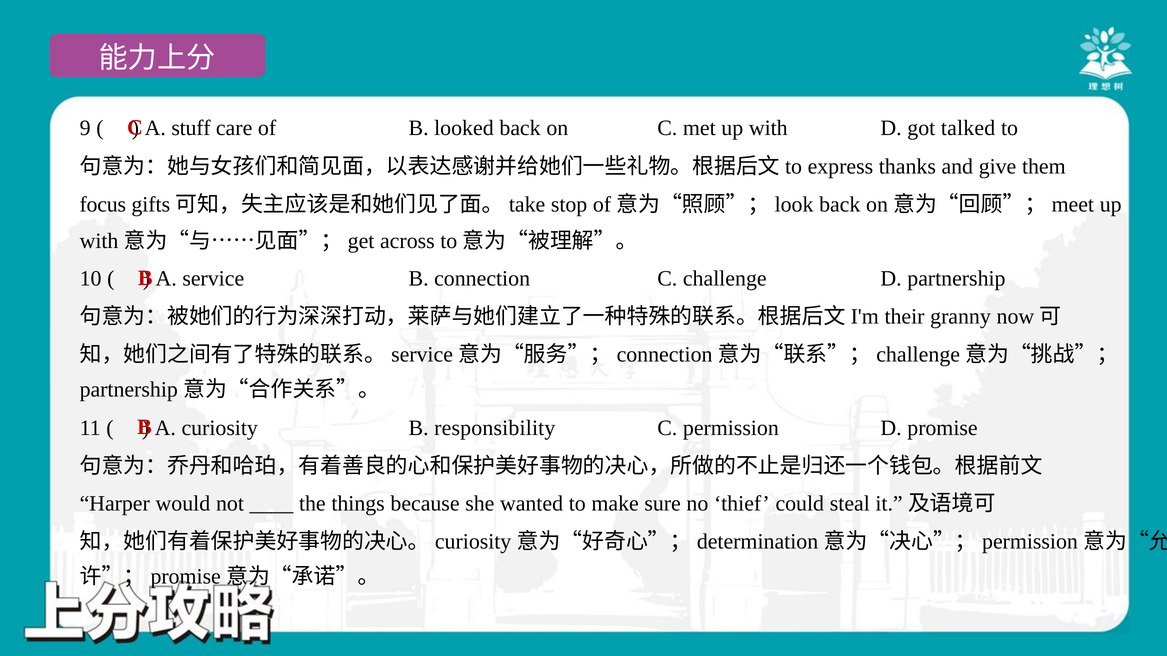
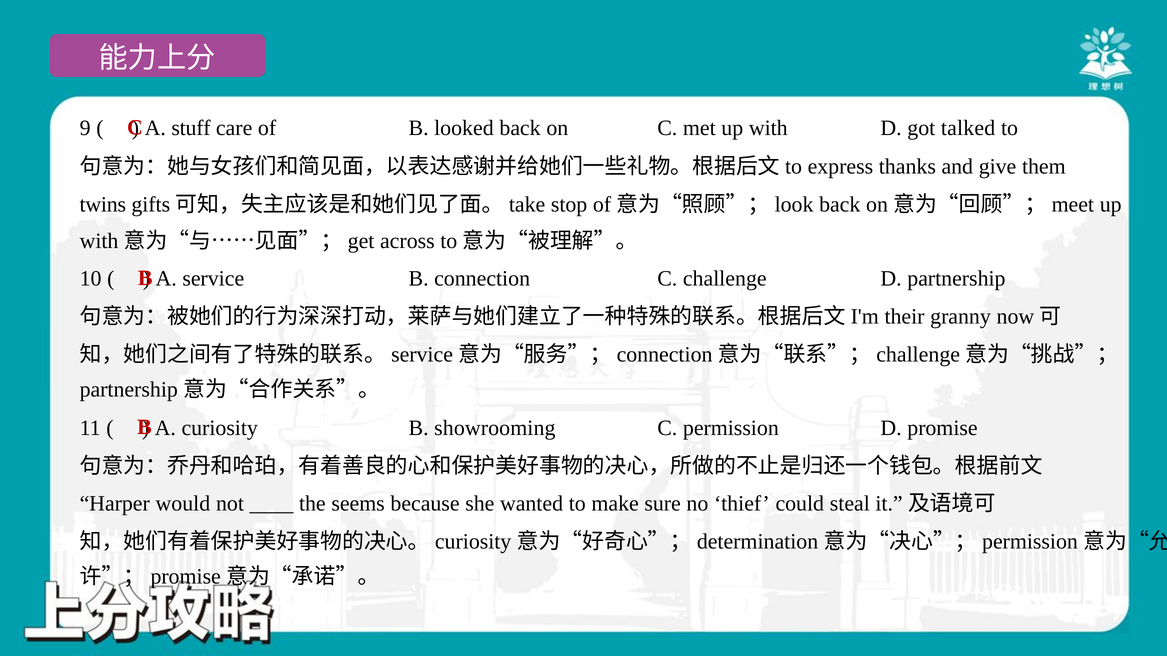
focus: focus -> twins (103, 204)
responsibility: responsibility -> showrooming (495, 428)
things: things -> seems (358, 504)
